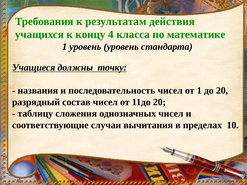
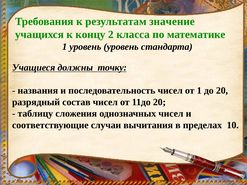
действия: действия -> значение (172, 21)
4: 4 -> 2 (111, 35)
